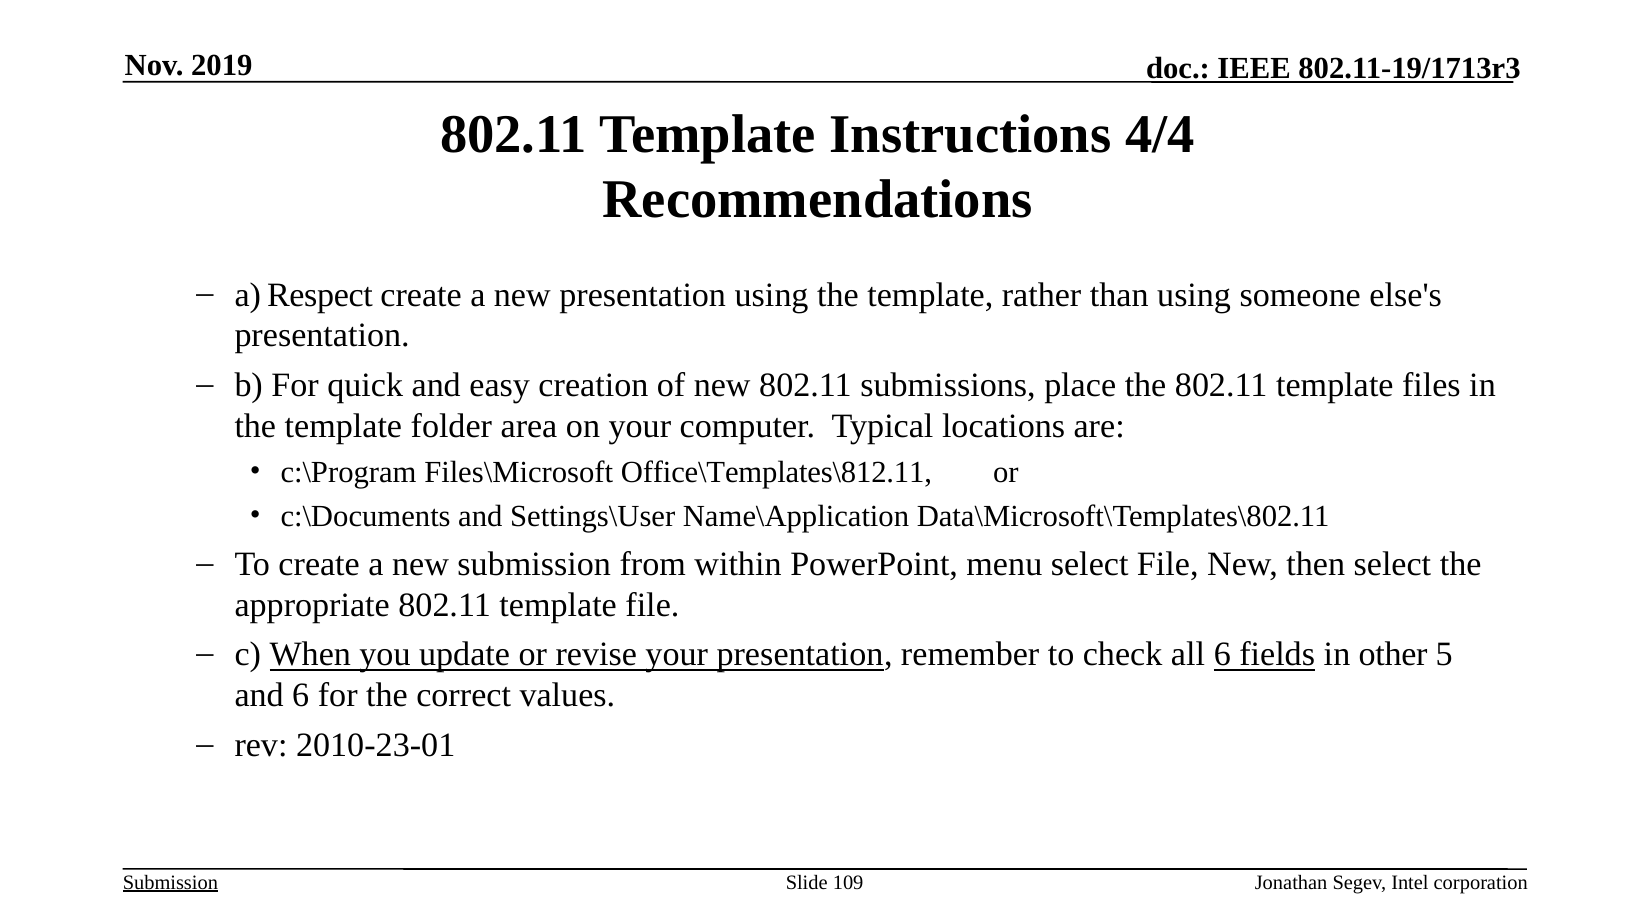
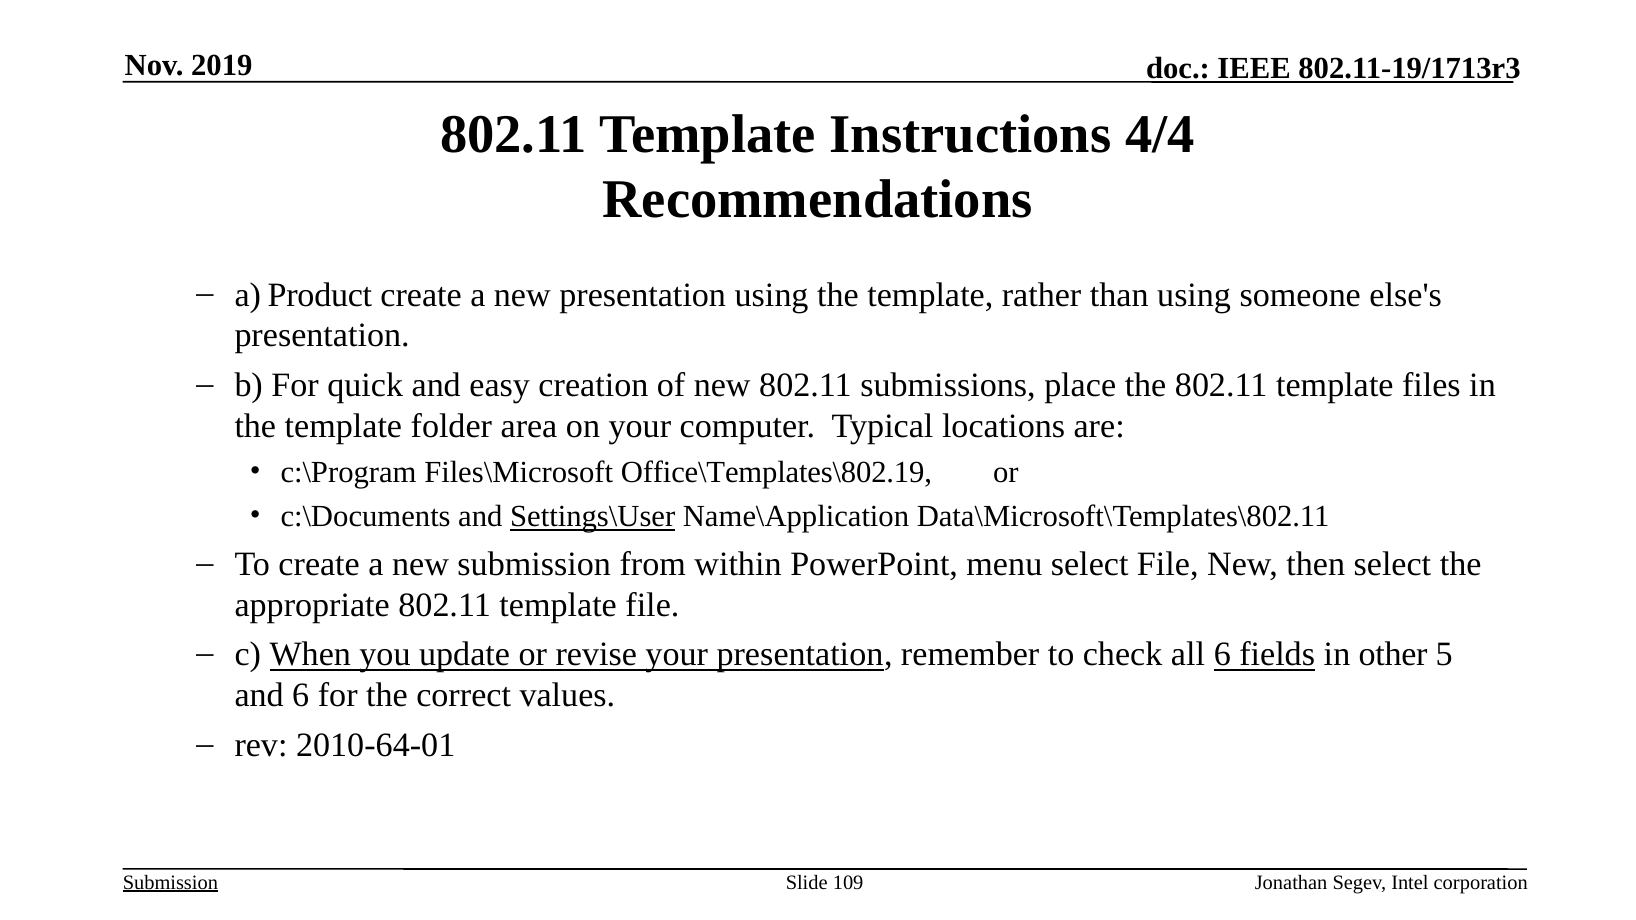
Respect: Respect -> Product (320, 295)
Office\Templates\812.11: Office\Templates\812.11 -> Office\Templates\802.19 (776, 472)
Settings\User underline: none -> present (593, 517)
2010-23-01: 2010-23-01 -> 2010-64-01 (376, 745)
